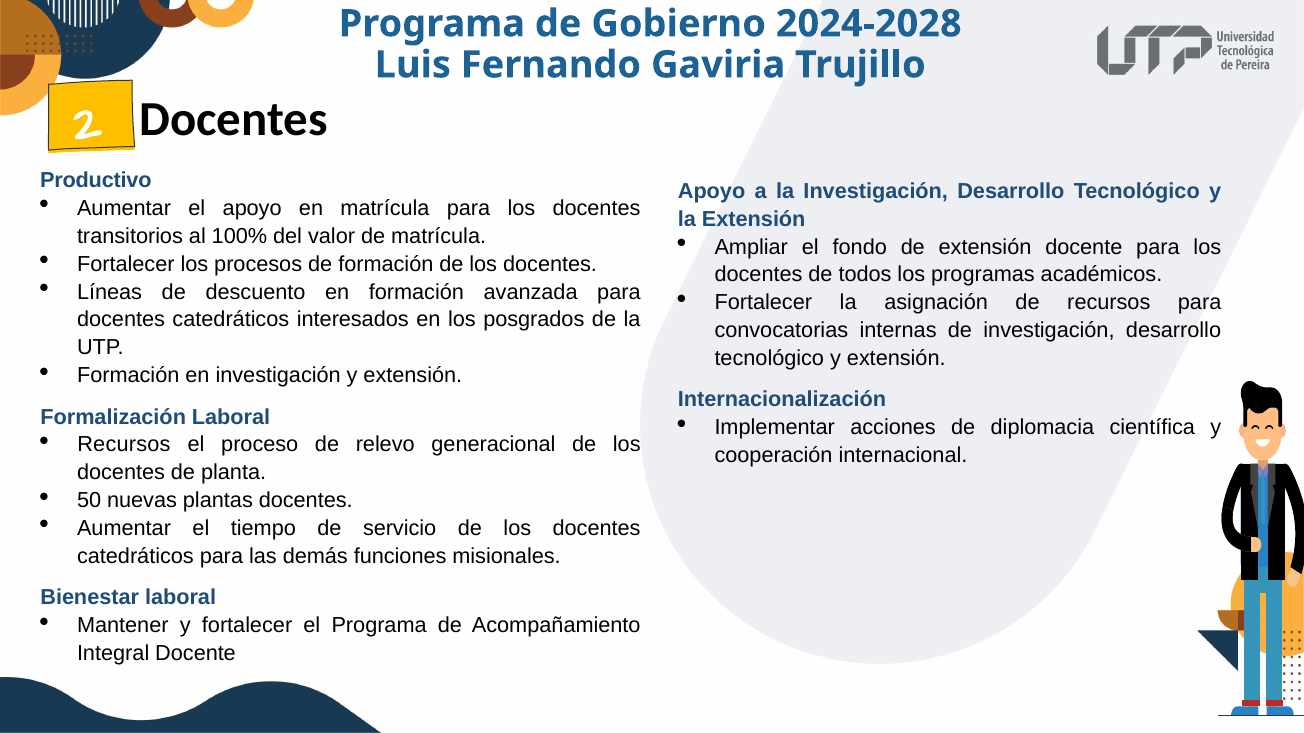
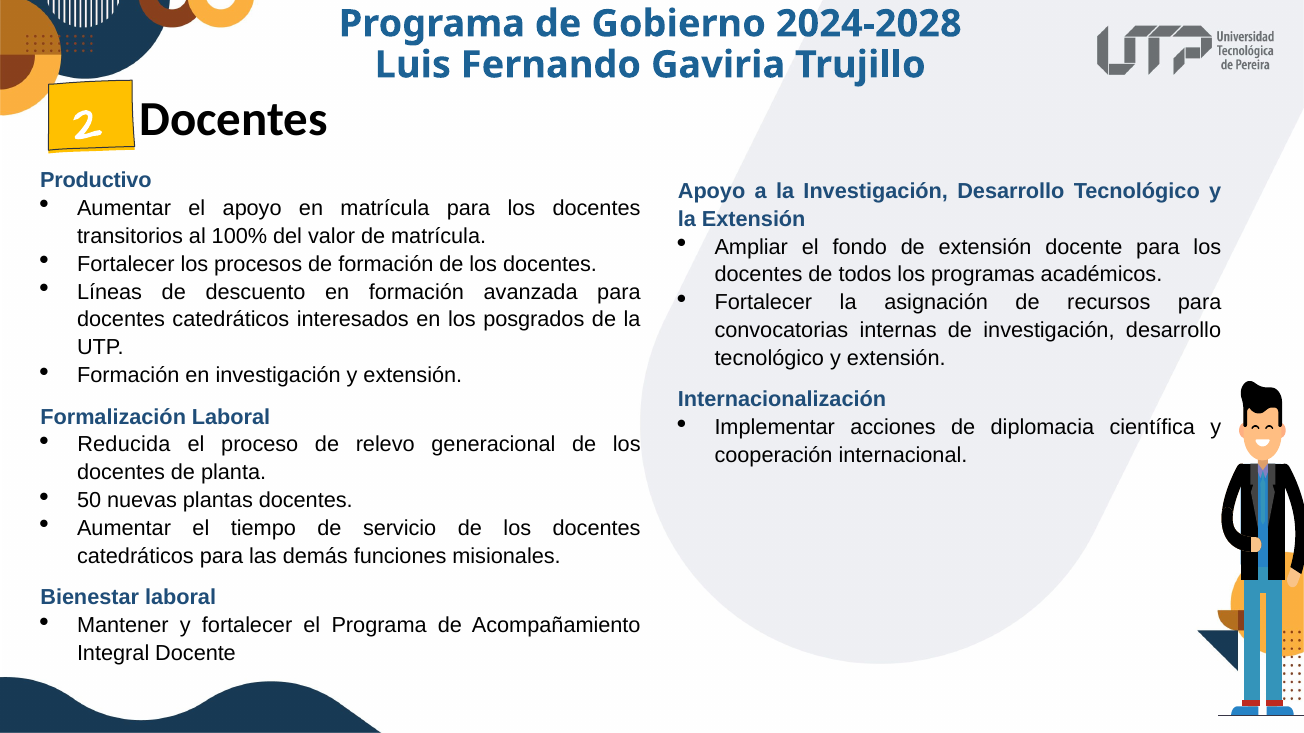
Recursos: Recursos -> Reducida (124, 445)
